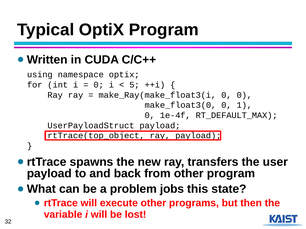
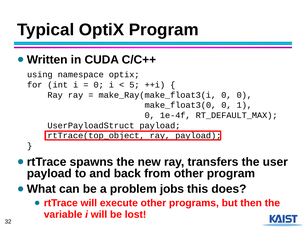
state: state -> does (229, 189)
